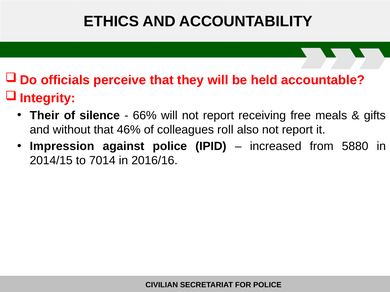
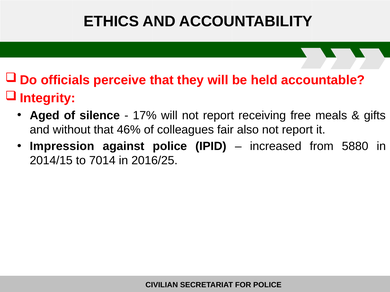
Their: Their -> Aged (45, 116)
66%: 66% -> 17% (145, 116)
roll: roll -> fair (225, 130)
2016/16: 2016/16 -> 2016/25 (154, 161)
